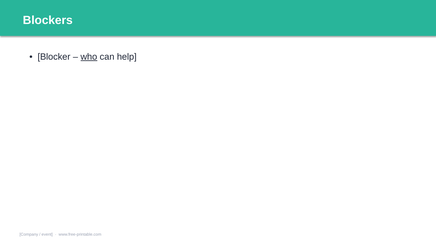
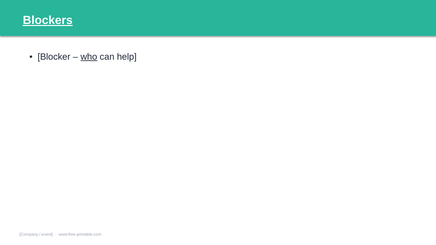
Blockers underline: none -> present (48, 20)
